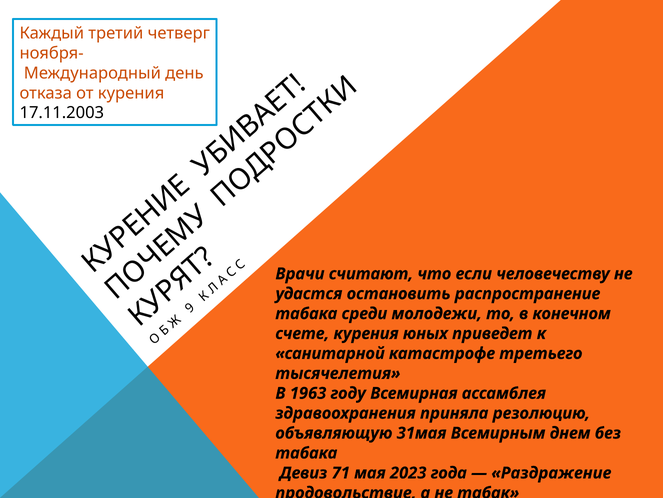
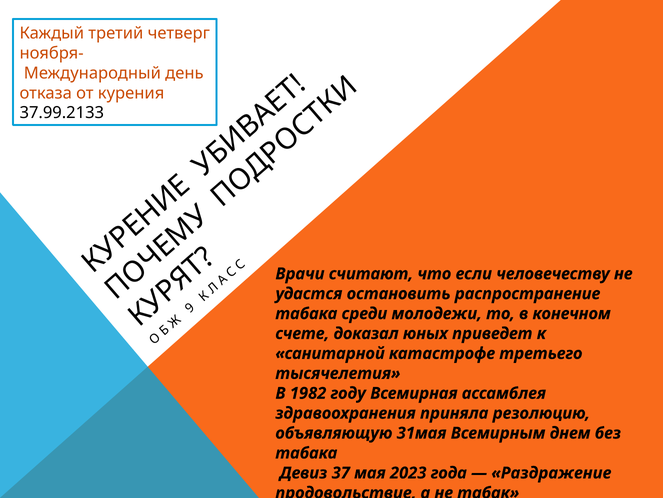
17.11.2003: 17.11.2003 -> 37.99.2133 (62, 113)
счете курения: курения -> доказал (366, 333)
1963: 1963 -> 1982 (308, 393)
71: 71 -> 37 (341, 472)
